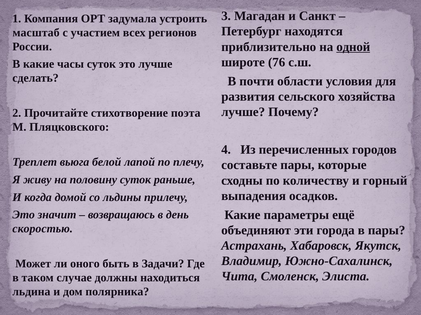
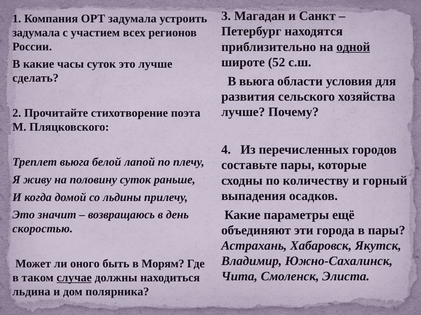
масштаб: масштаб -> задумала (36, 33)
76: 76 -> 52 (277, 62)
В почти: почти -> вьюга (257, 81)
Задачи: Задачи -> Морям (163, 264)
случае underline: none -> present (74, 278)
